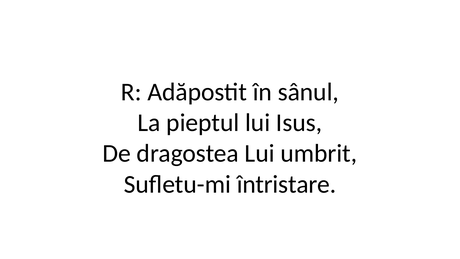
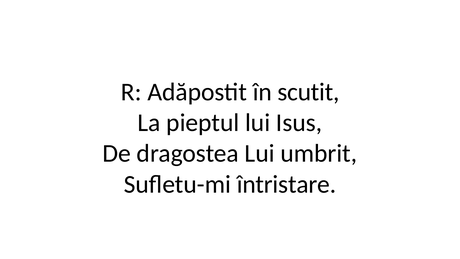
sânul: sânul -> scutit (308, 92)
